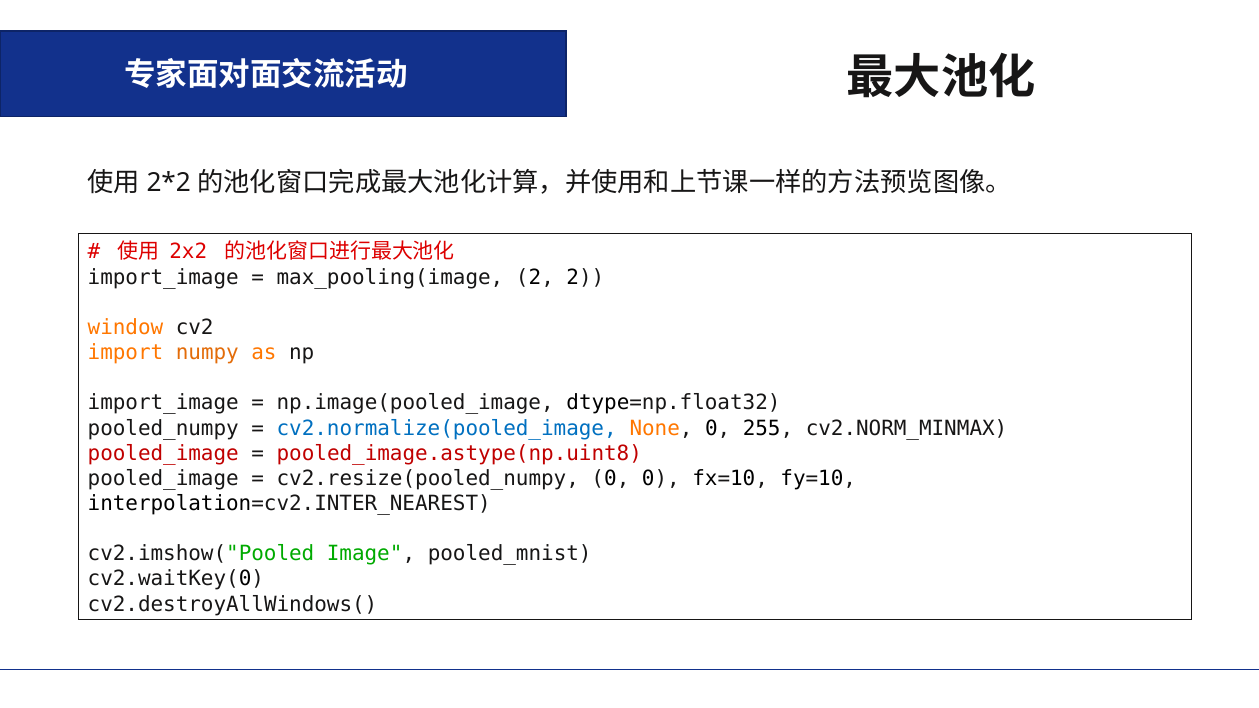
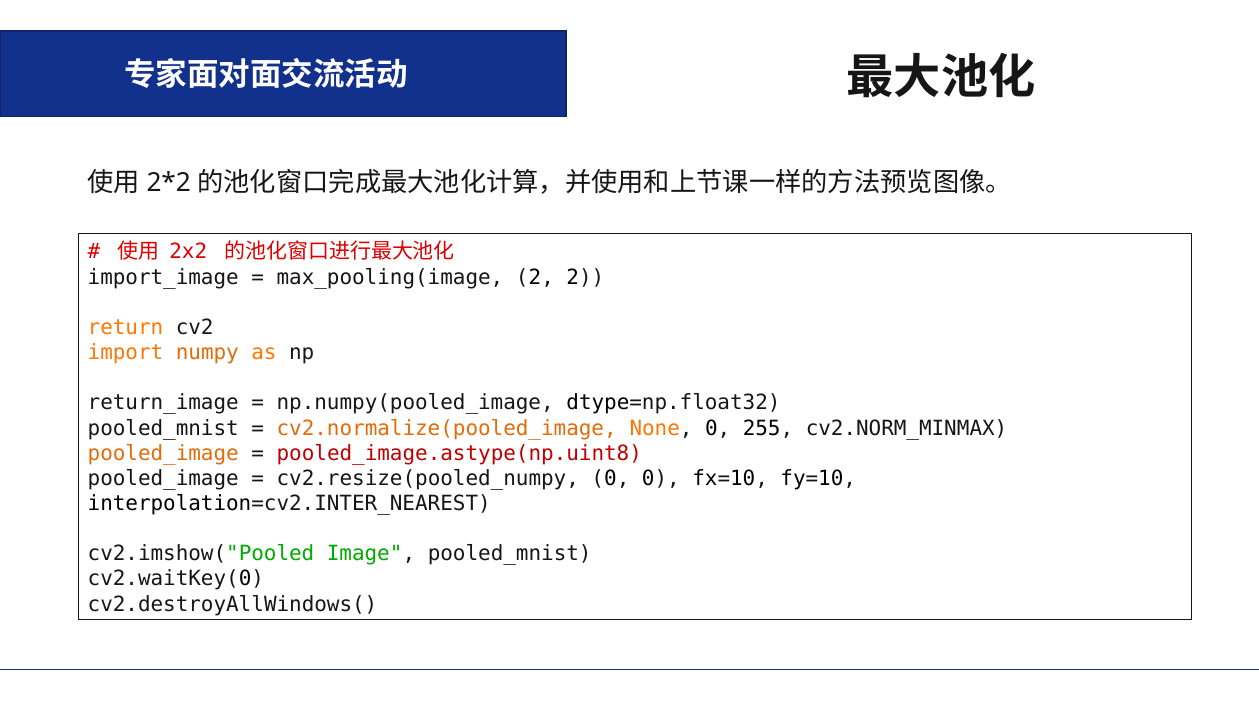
window: window -> return (125, 328)
import_image: import_image -> return_image (163, 403)
np.image(pooled_image: np.image(pooled_image -> np.numpy(pooled_image (415, 403)
pooled_numpy: pooled_numpy -> pooled_mnist (163, 428)
cv2.normalize(pooled_image colour: blue -> orange (447, 428)
pooled_image colour: red -> orange (163, 453)
